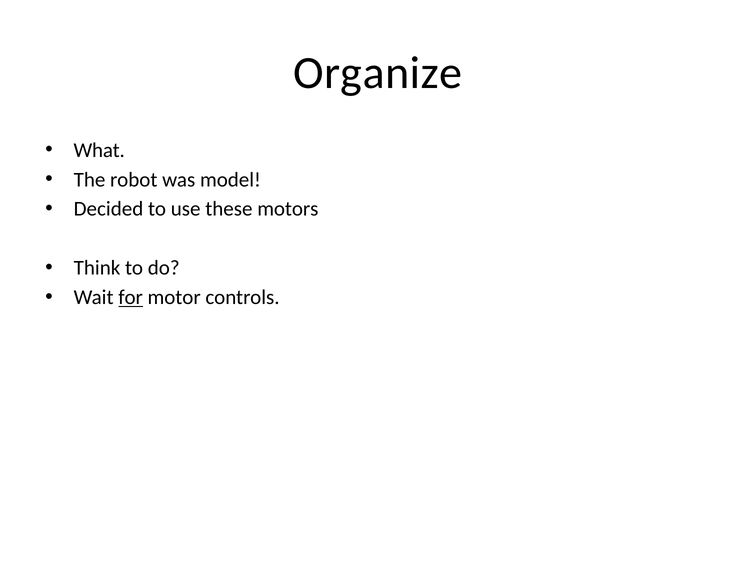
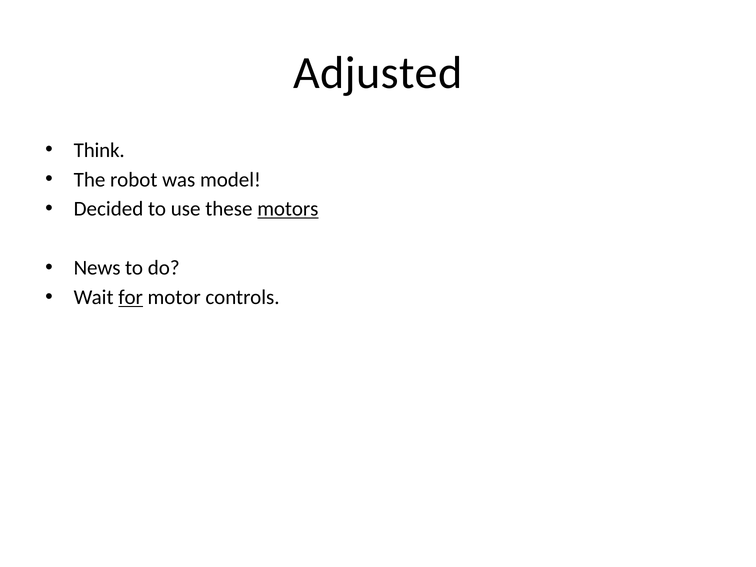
Organize: Organize -> Adjusted (378, 73)
What: What -> Think (99, 150)
motors underline: none -> present (288, 209)
Think: Think -> News (97, 268)
